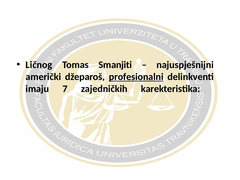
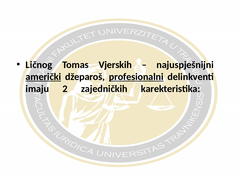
Smanjiti: Smanjiti -> Vjerskih (115, 65)
američki underline: none -> present (43, 77)
7: 7 -> 2 (65, 89)
